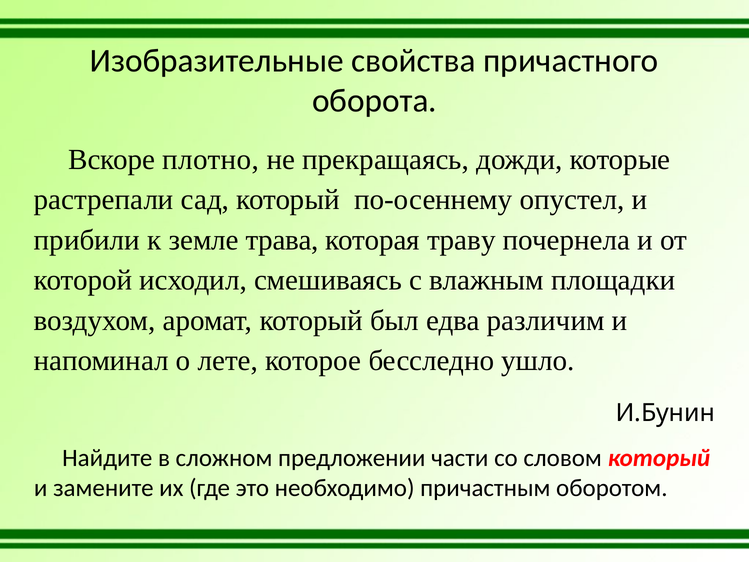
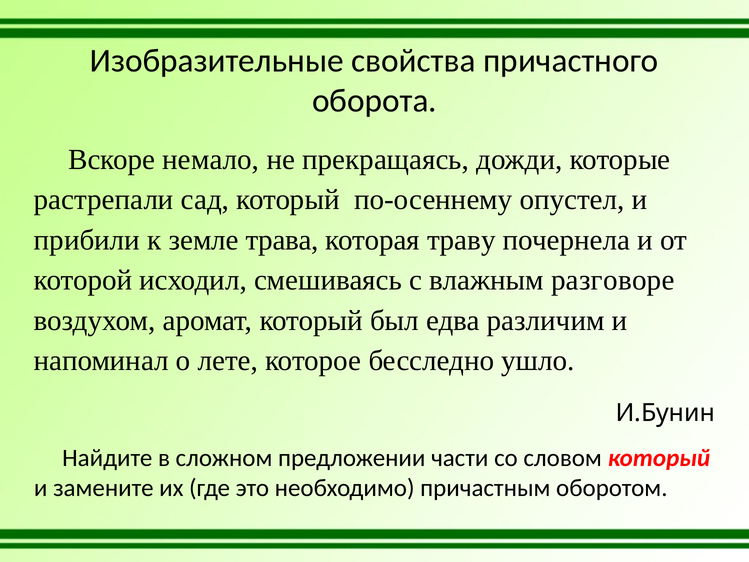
плотно: плотно -> немало (211, 160)
площадки: площадки -> разговоре (613, 280)
